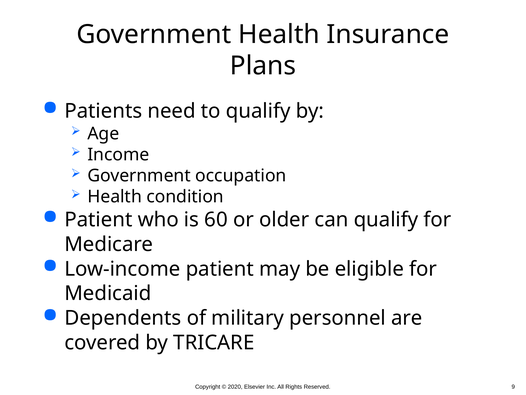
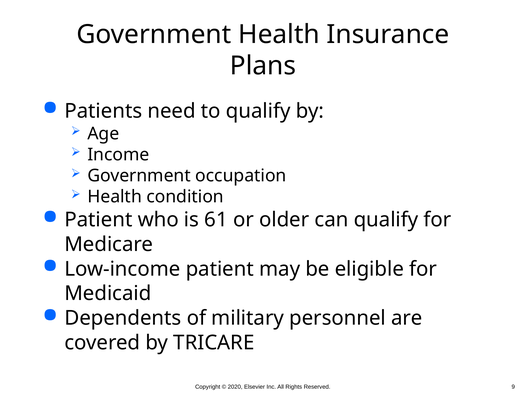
60: 60 -> 61 (216, 219)
